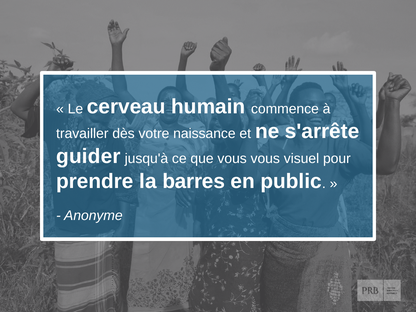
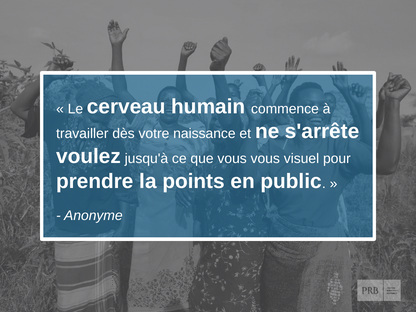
guider: guider -> voulez (89, 156)
barres: barres -> points (194, 181)
